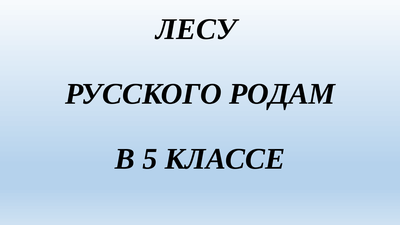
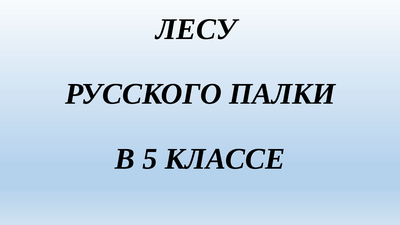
РОДАМ: РОДАМ -> ПАЛКИ (282, 94)
